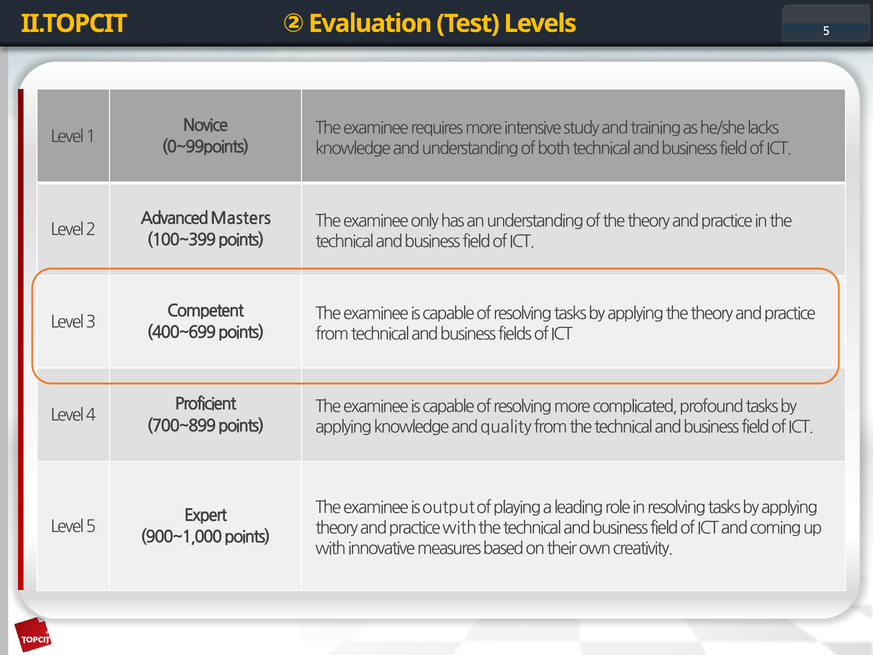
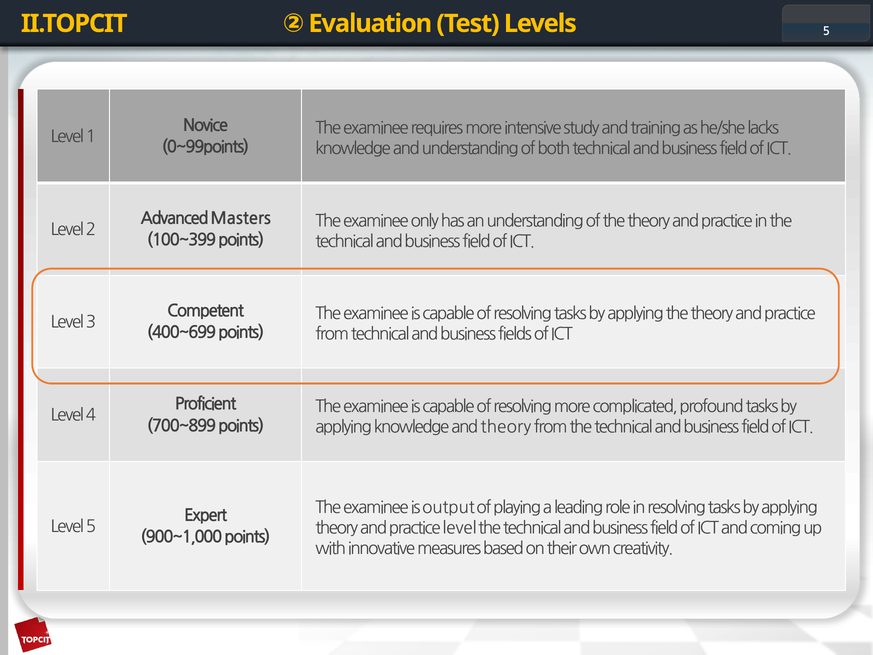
and quality: quality -> theory (506, 427)
practice with: with -> level (460, 528)
